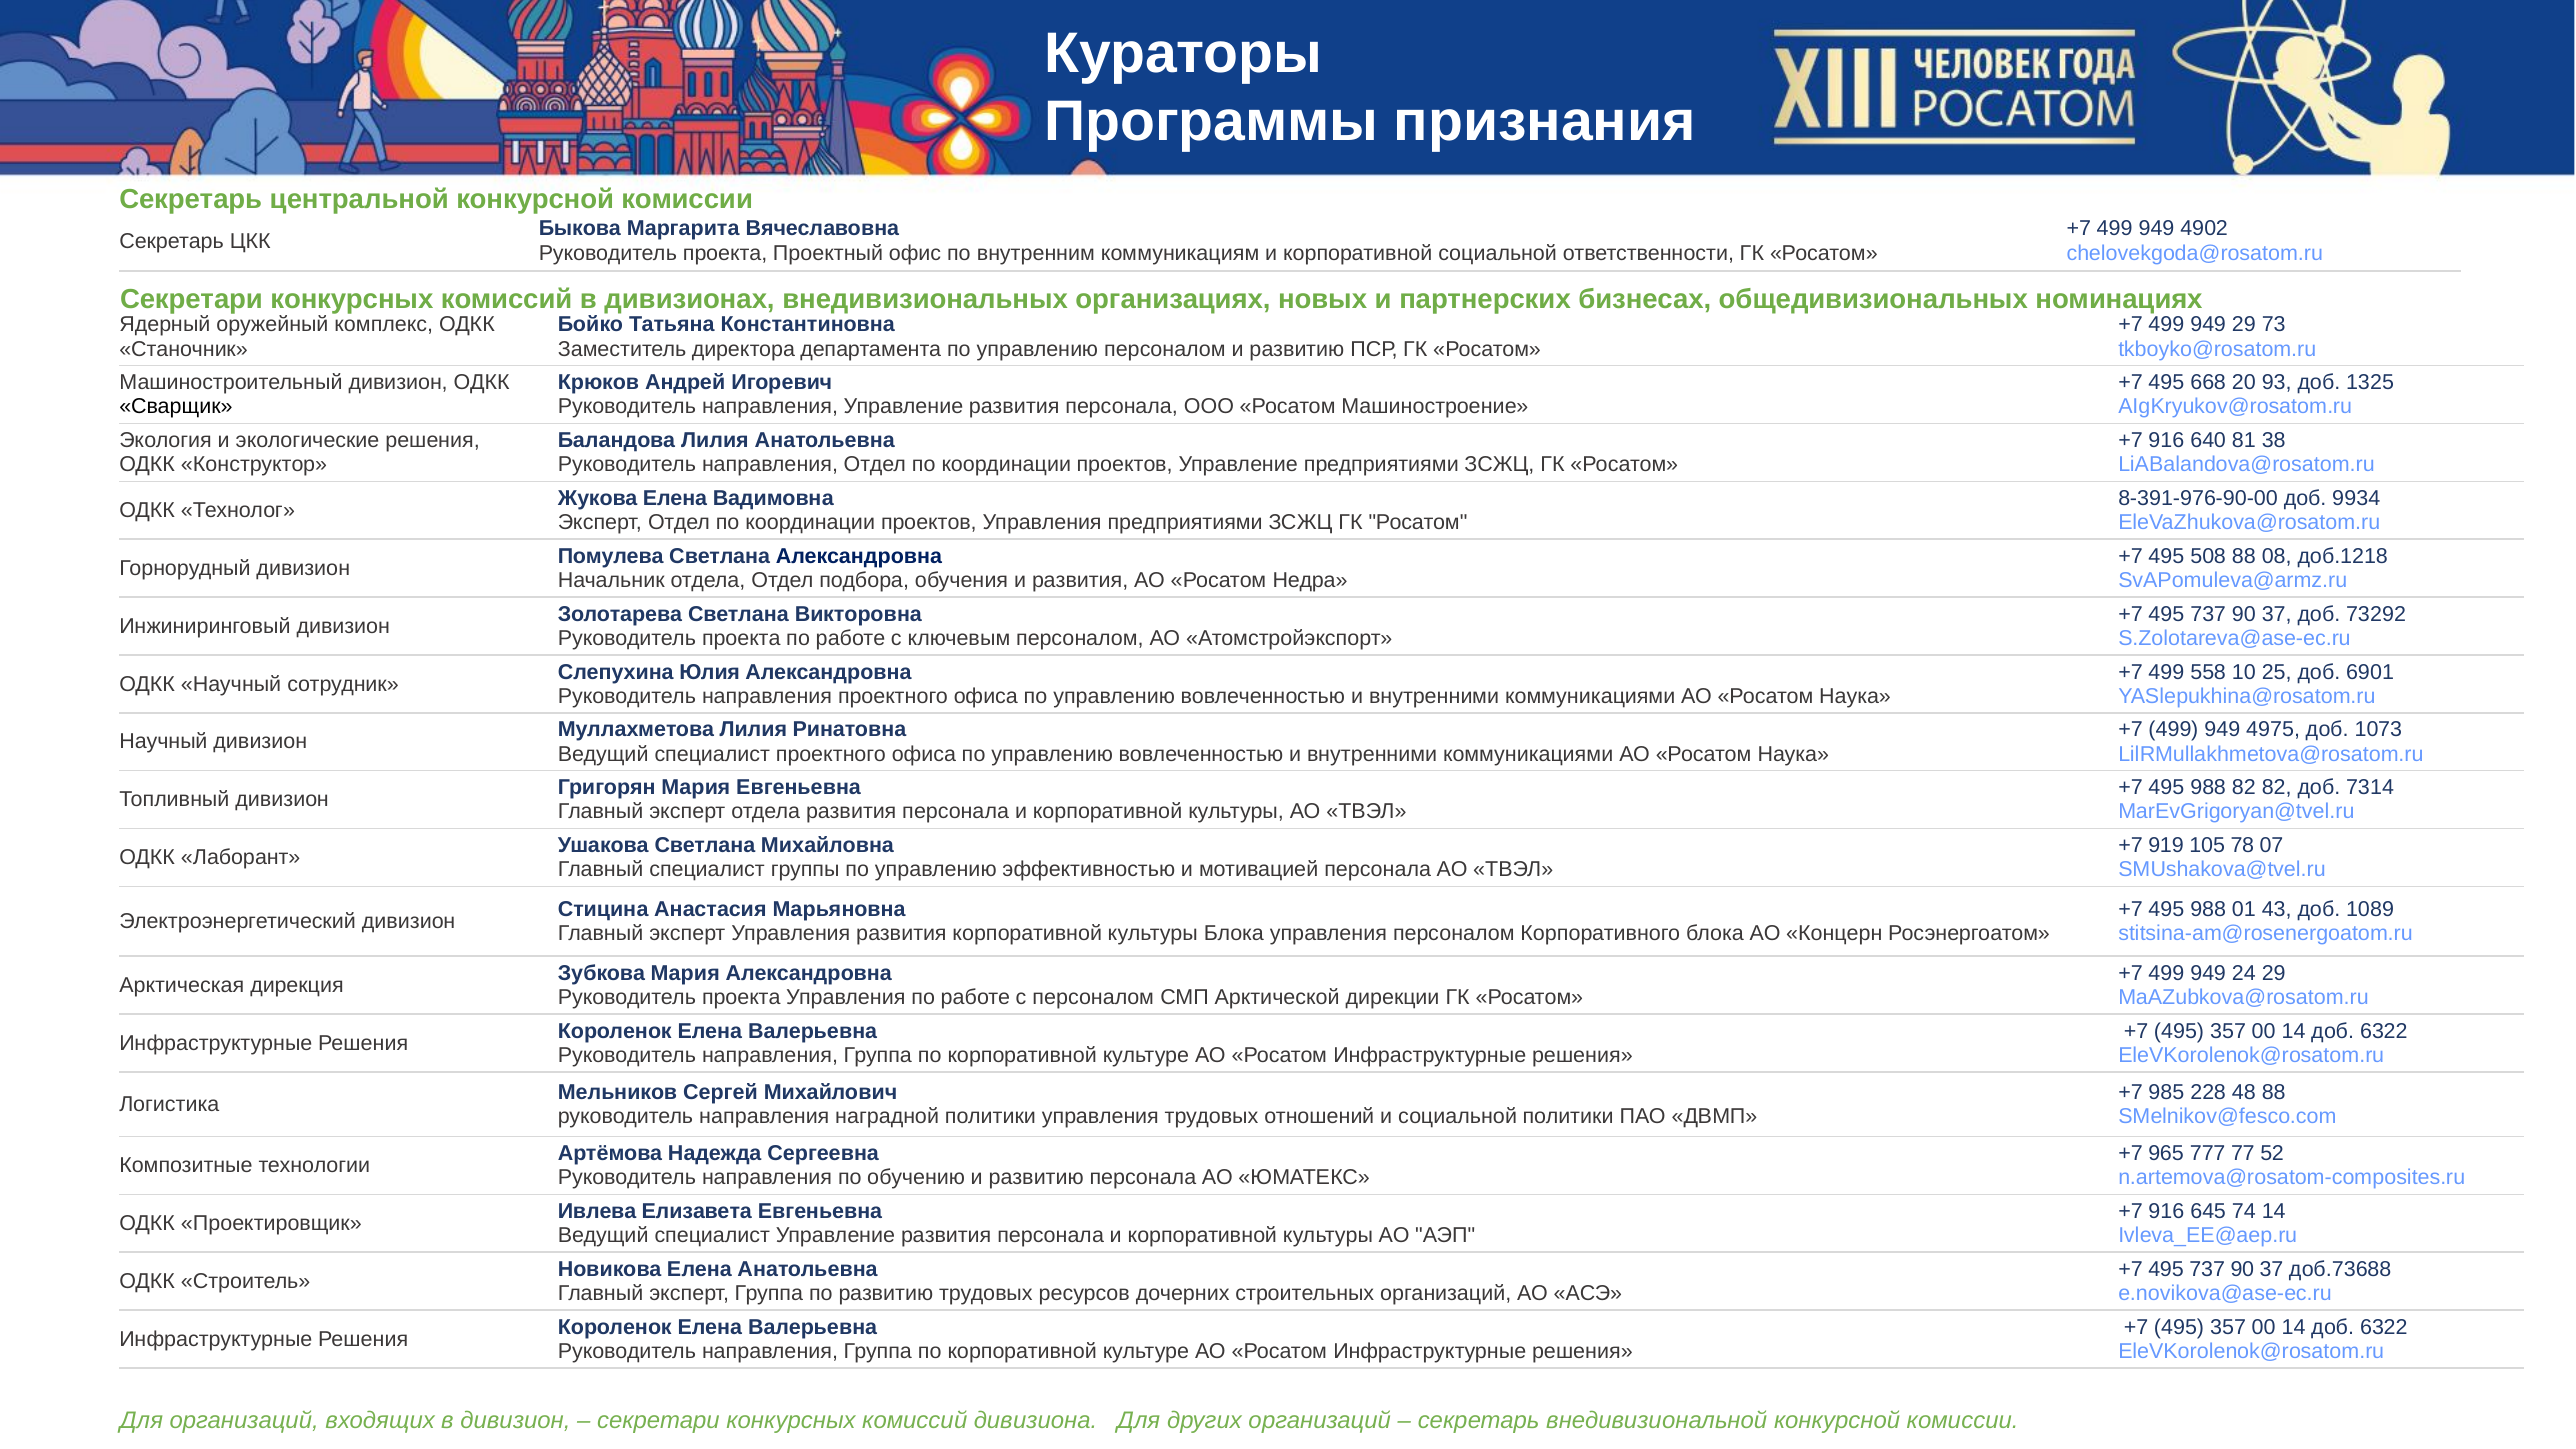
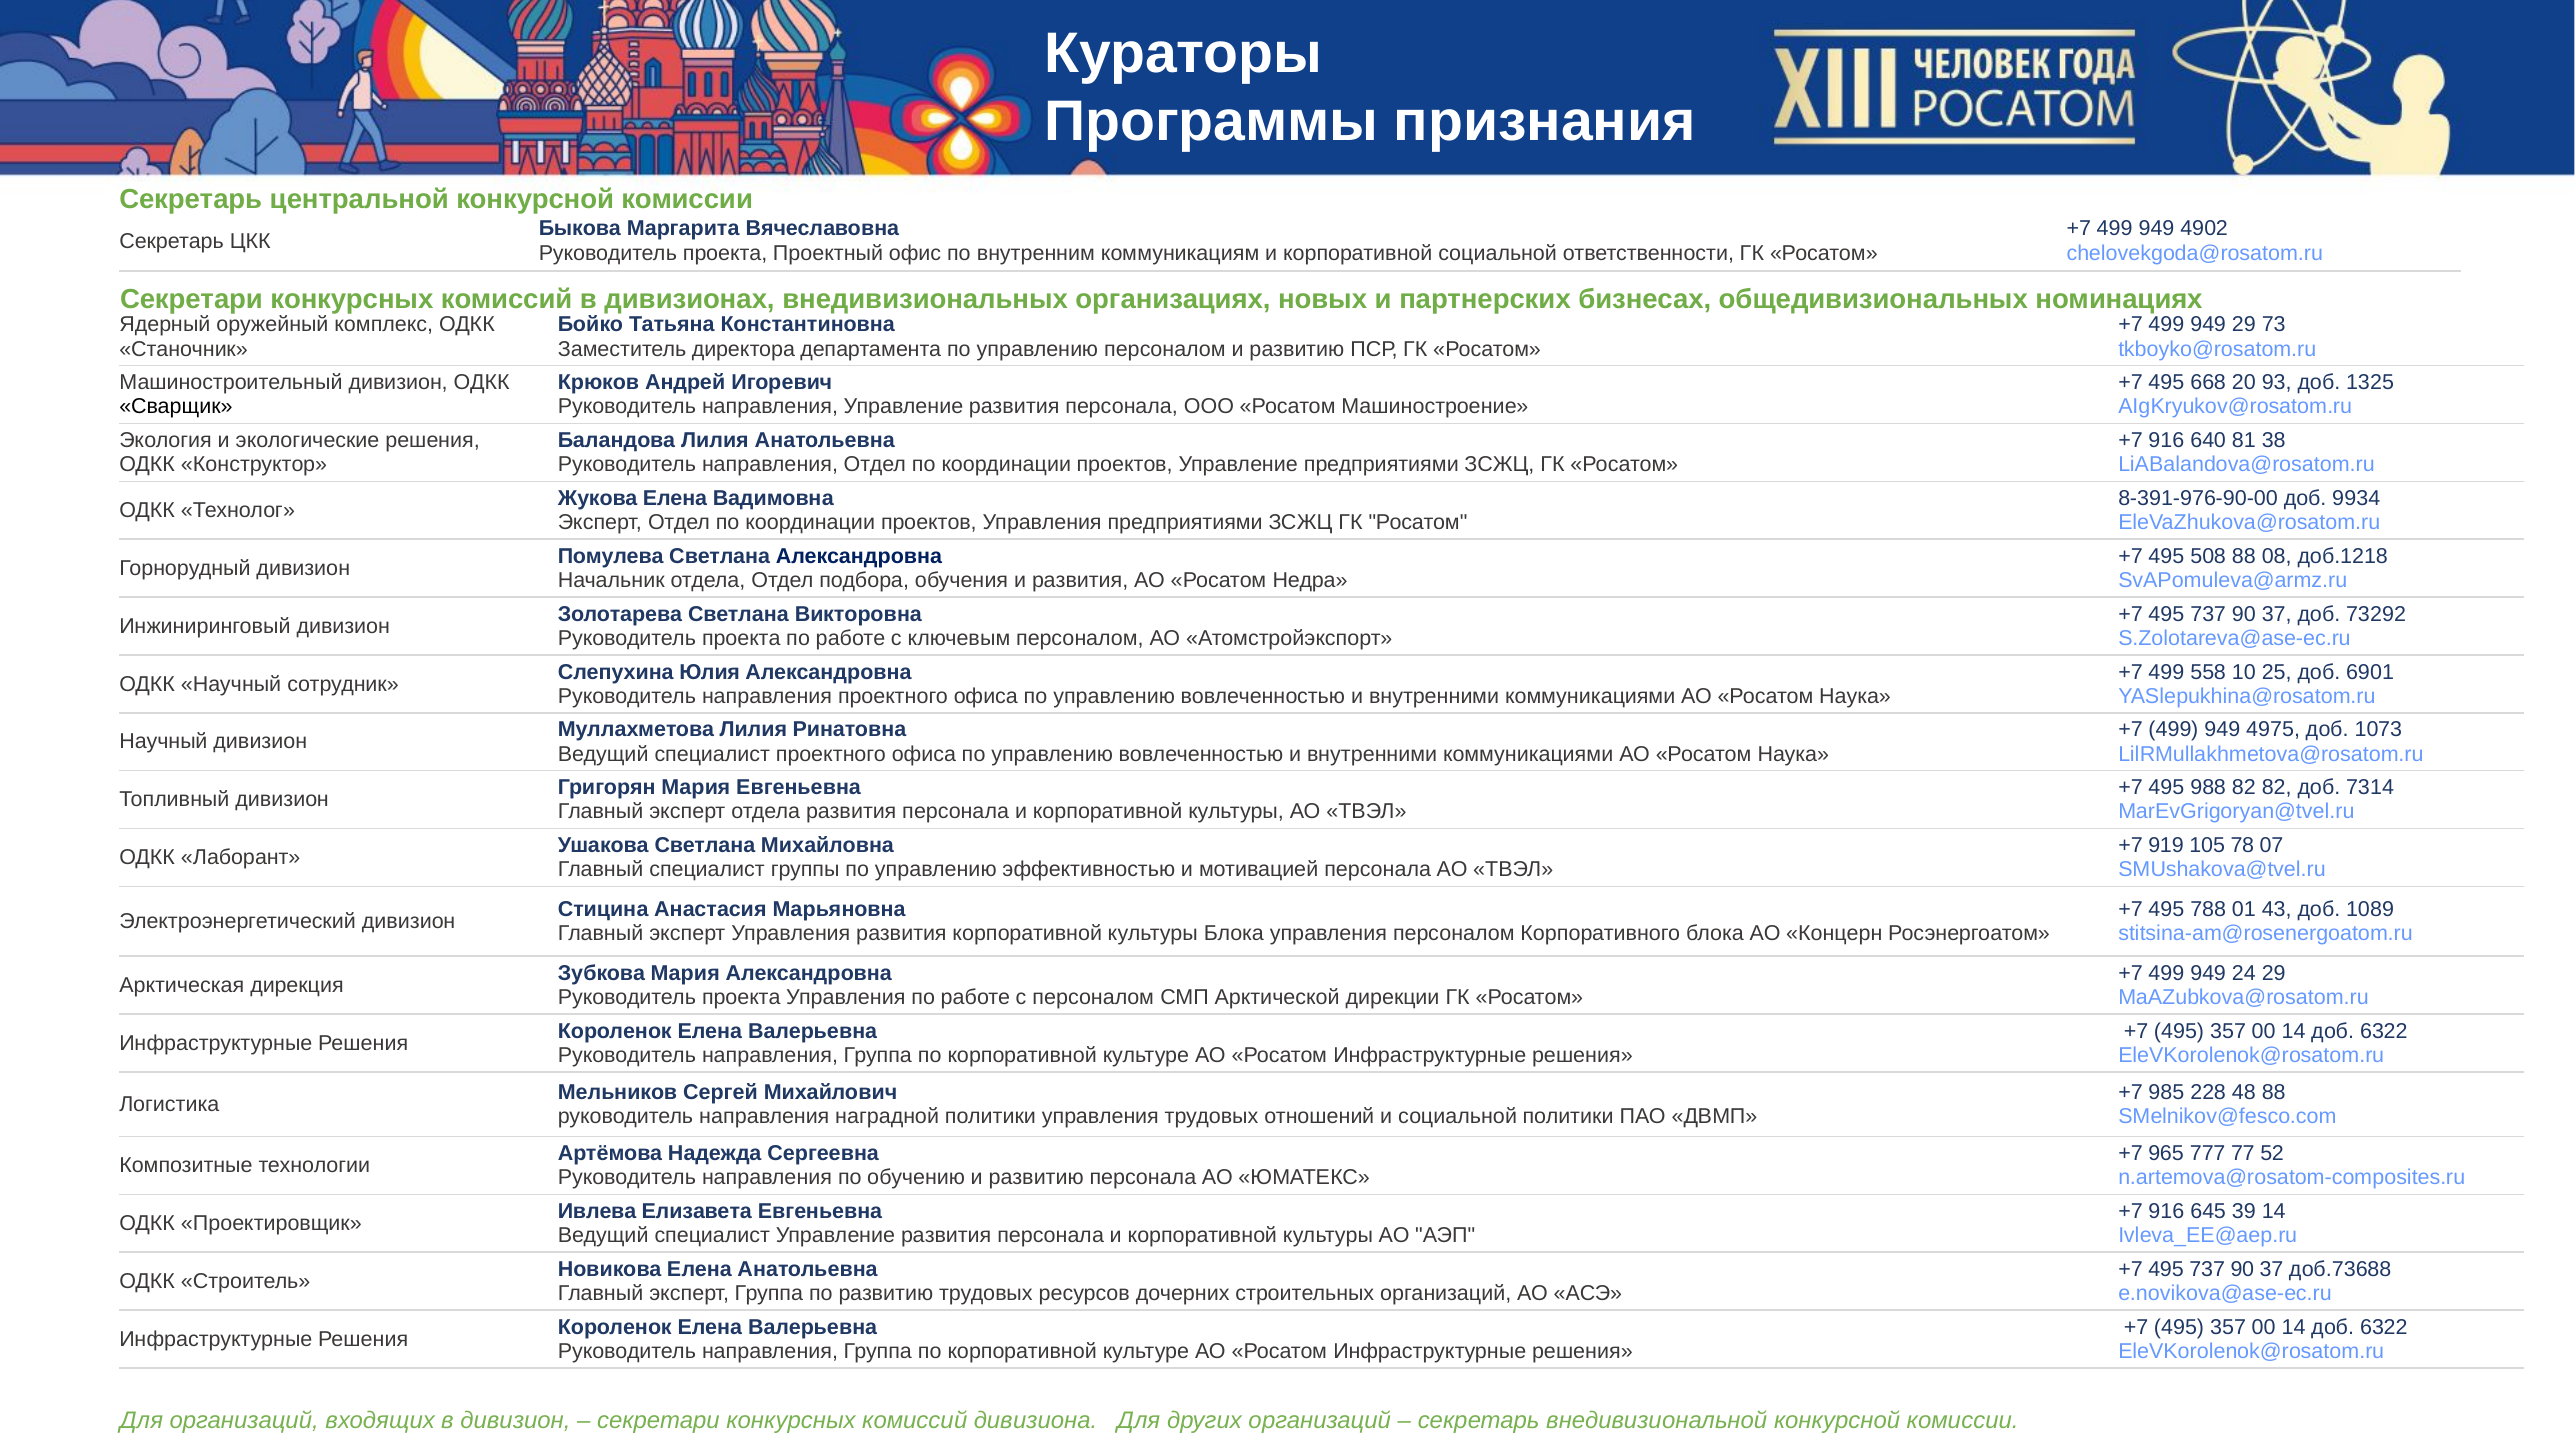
988: 988 -> 788 (2208, 909)
74: 74 -> 39 (2244, 1212)
